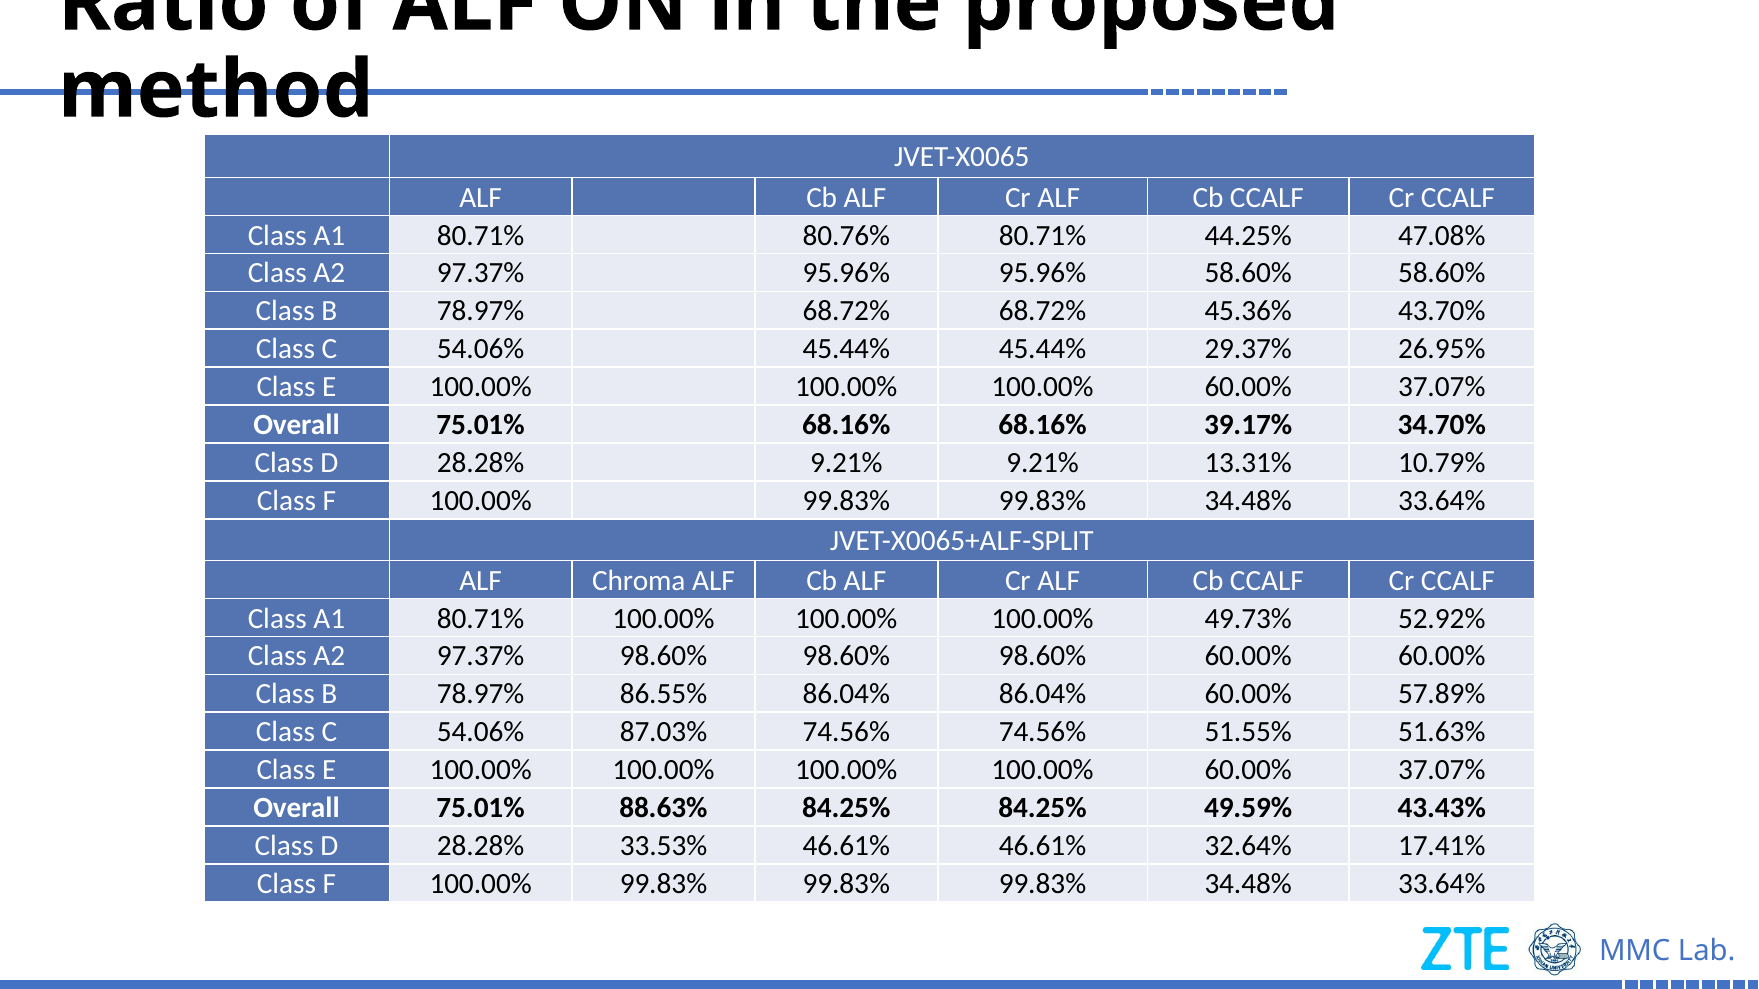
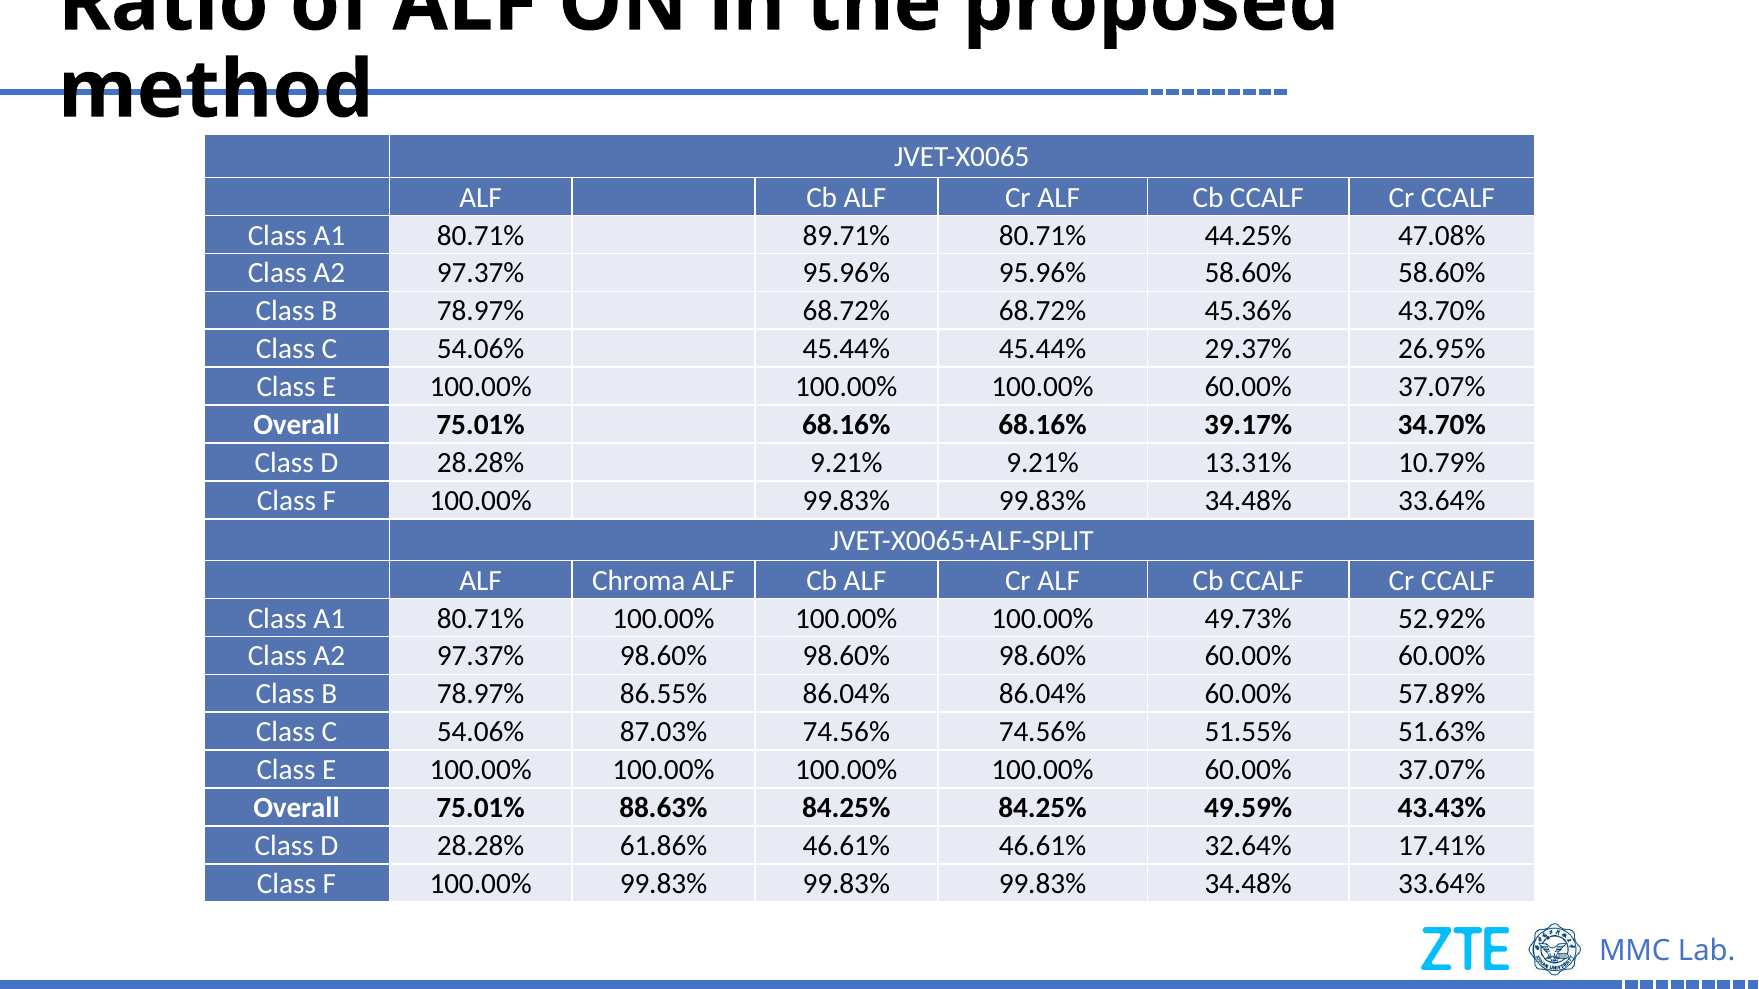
80.76%: 80.76% -> 89.71% (846, 235)
33.53%: 33.53% -> 61.86% (664, 846)
